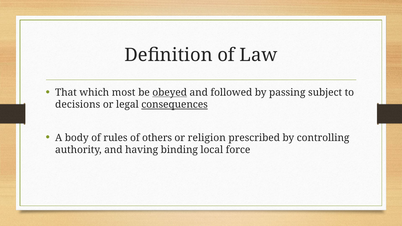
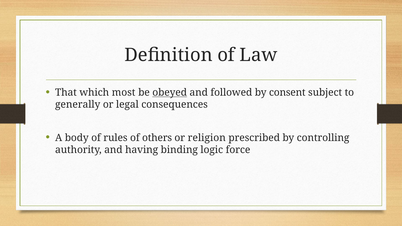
passing: passing -> consent (287, 93)
decisions: decisions -> generally (78, 105)
consequences underline: present -> none (175, 105)
local: local -> logic (212, 150)
